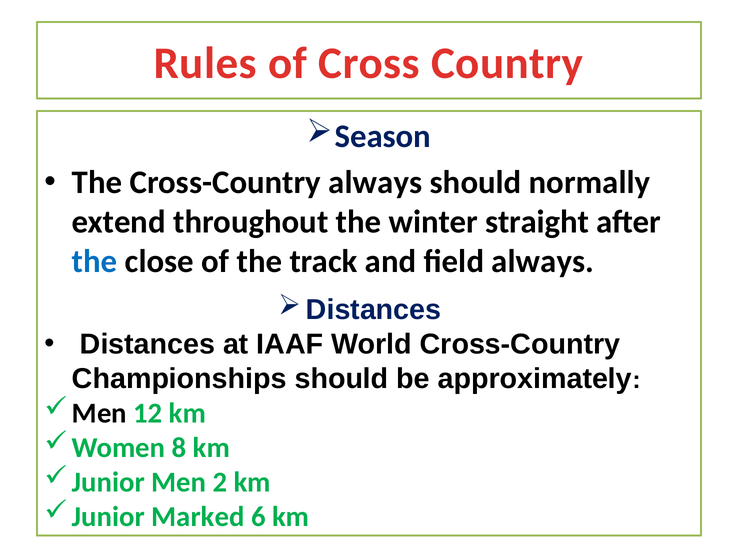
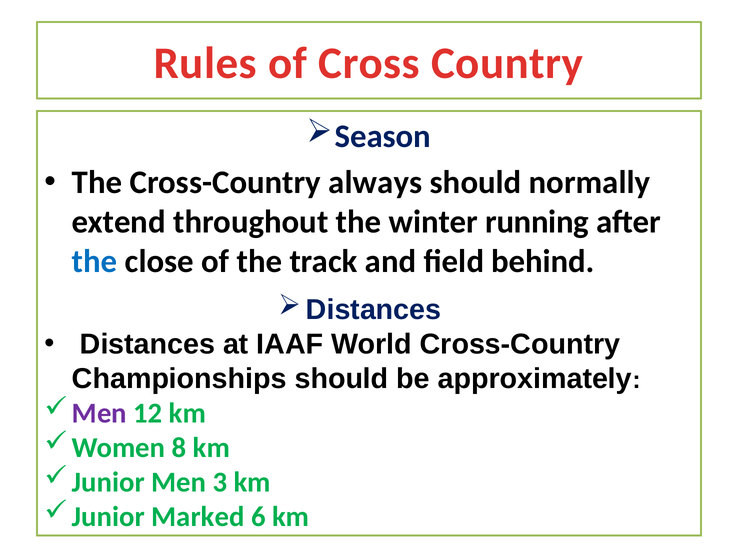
straight: straight -> running (537, 222)
field always: always -> behind (543, 261)
Men colour: black -> purple (99, 413)
2: 2 -> 3 (220, 482)
